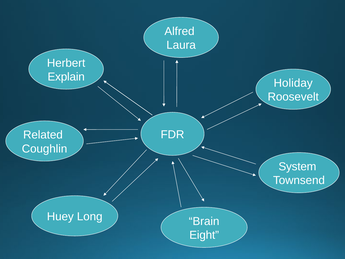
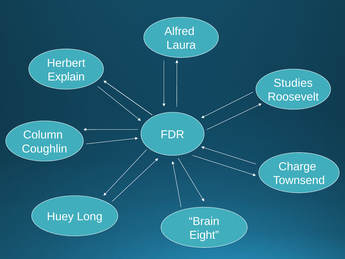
Holiday: Holiday -> Studies (293, 83)
Related: Related -> Column (43, 135)
System: System -> Charge (297, 166)
